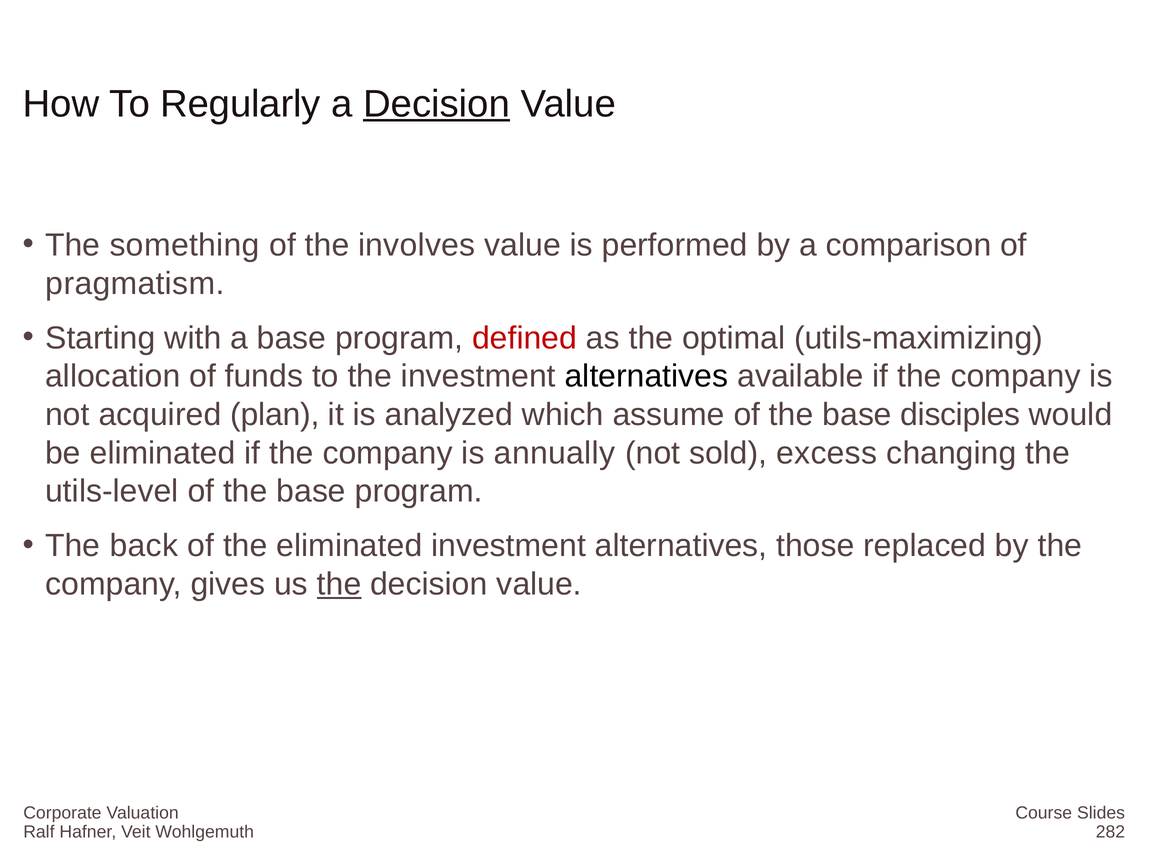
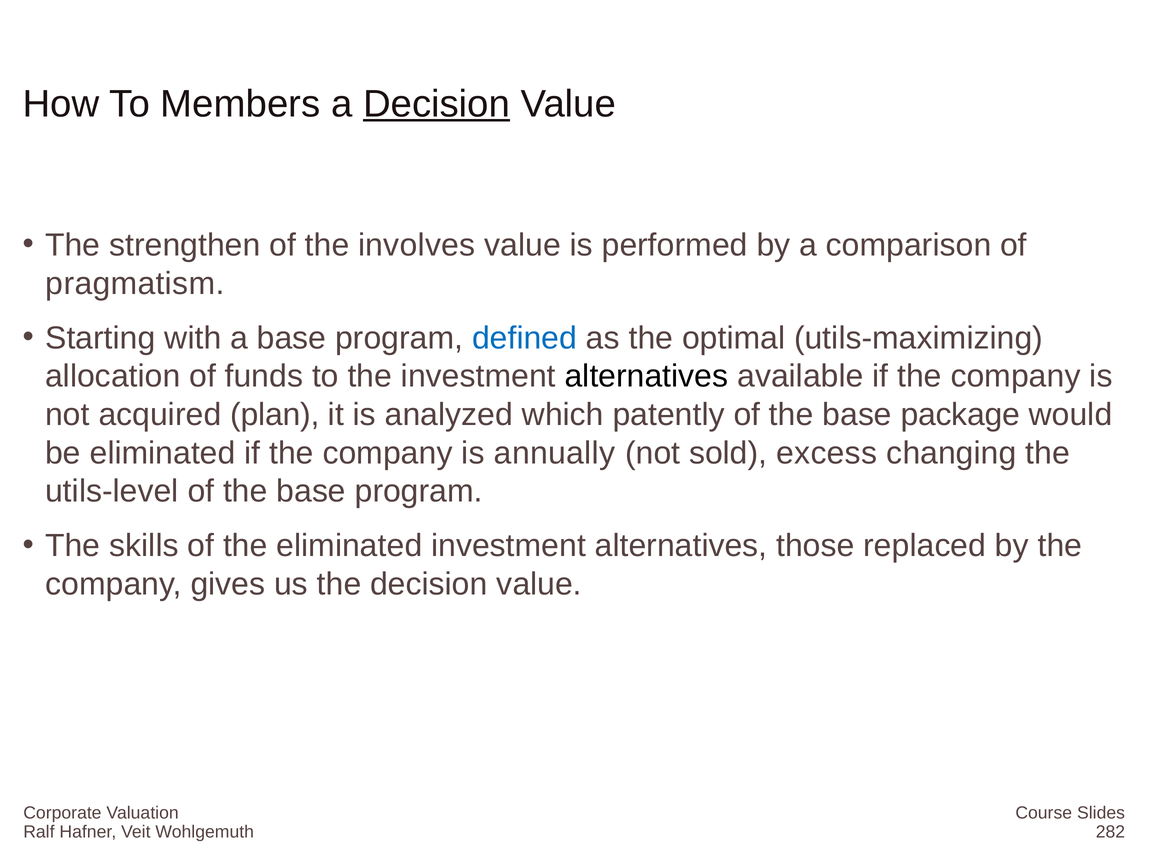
Regularly: Regularly -> Members (240, 104)
something: something -> strengthen (185, 245)
defined colour: red -> blue (525, 338)
assume: assume -> patently (669, 415)
disciples: disciples -> package (960, 415)
back: back -> skills (144, 546)
the underline: present -> none (339, 584)
